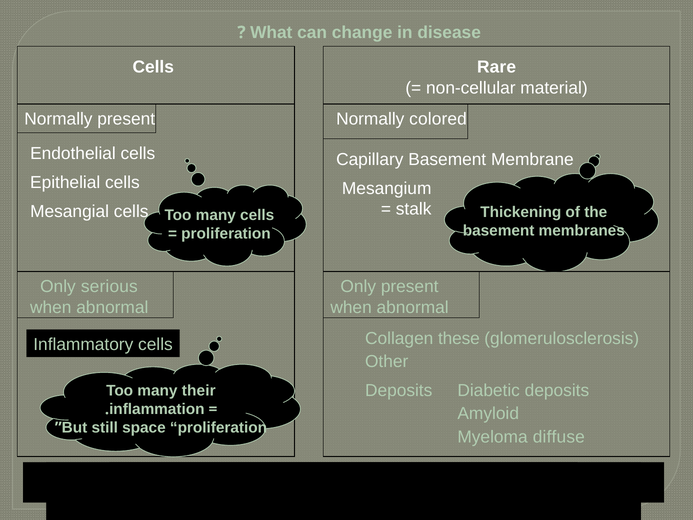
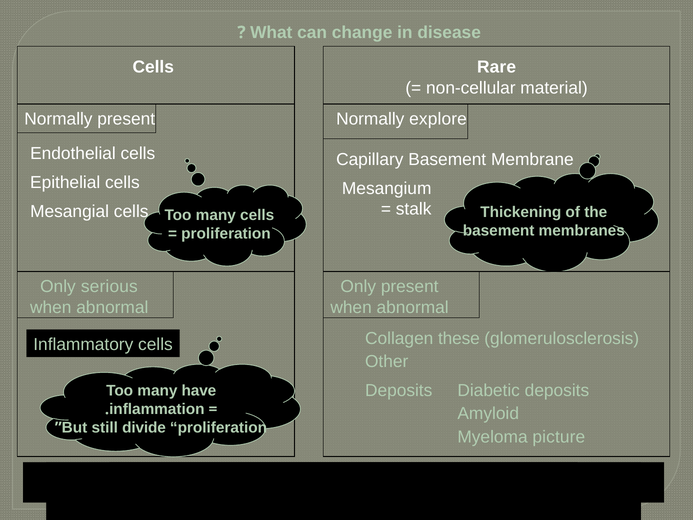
colored: colored -> explore (438, 119)
their: their -> have (199, 390)
space: space -> divide (144, 427)
diffuse: diffuse -> picture (559, 437)
